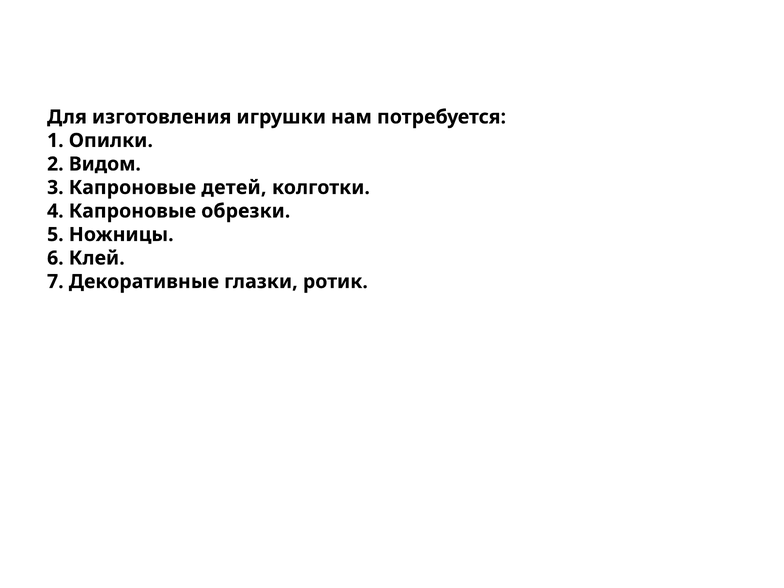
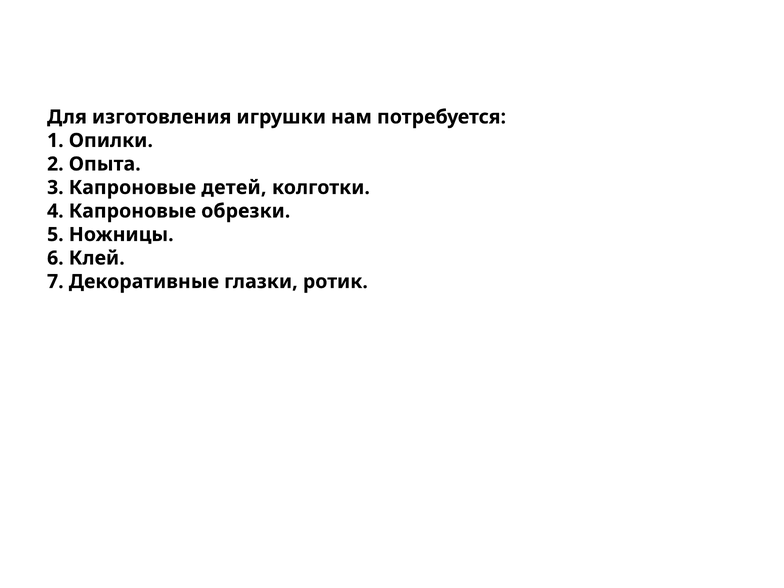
Видом: Видом -> Опыта (105, 164)
